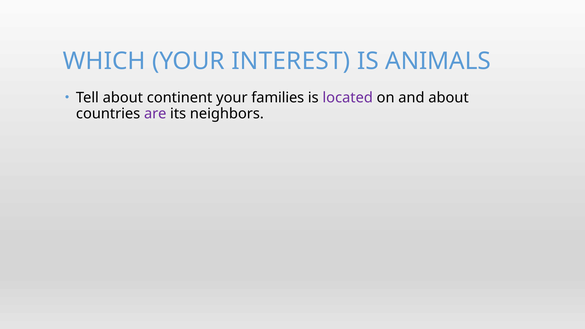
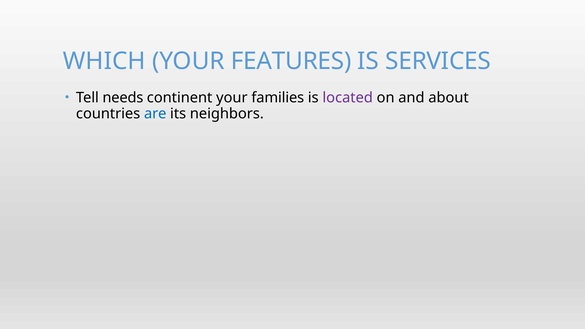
INTEREST: INTEREST -> FEATURES (291, 61)
ANIMALS: ANIMALS -> SERVICES (438, 61)
Tell about: about -> needs (123, 98)
are colour: purple -> blue (155, 114)
